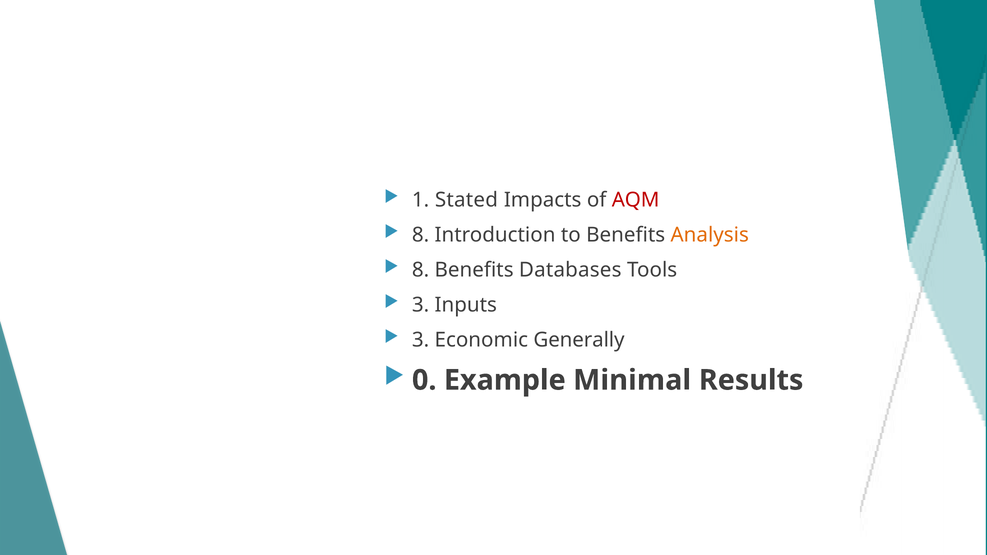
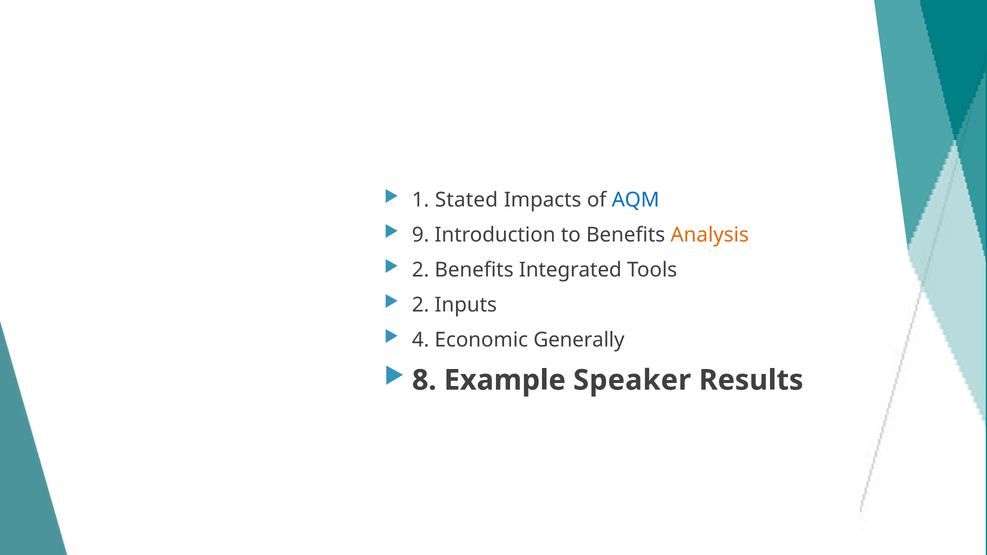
AQM colour: red -> blue (636, 200)
8: 8 -> 9 (421, 235)
8: 8 -> 2 (421, 270)
Databases: Databases -> Integrated (570, 270)
3: 3 -> 2 (421, 305)
3: 3 -> 4 (421, 340)
0: 0 -> 8 (424, 380)
Minimal: Minimal -> Speaker (632, 380)
